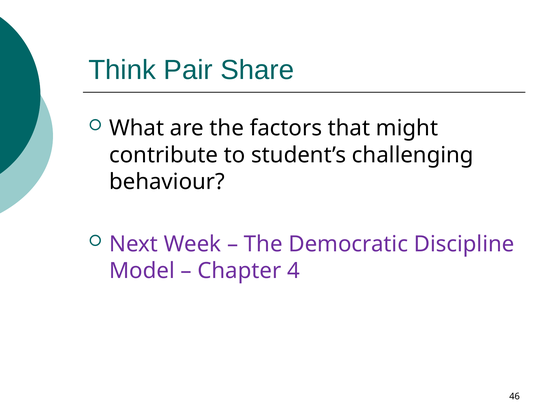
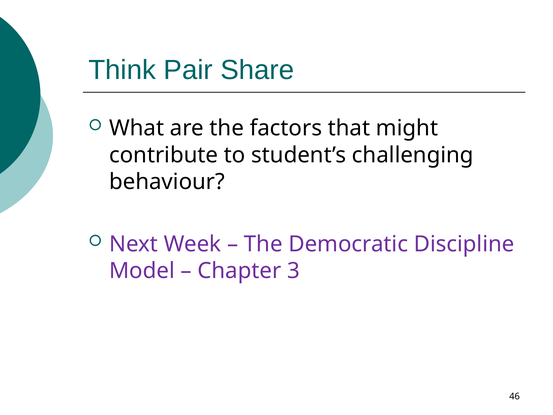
4: 4 -> 3 (294, 271)
